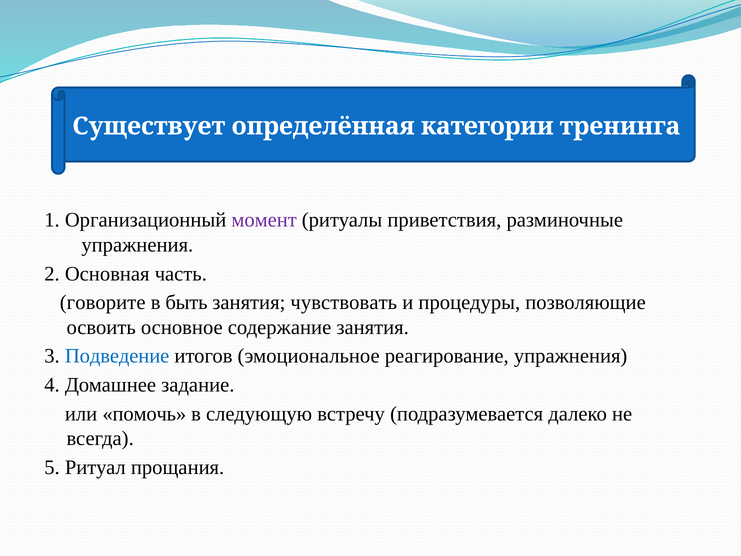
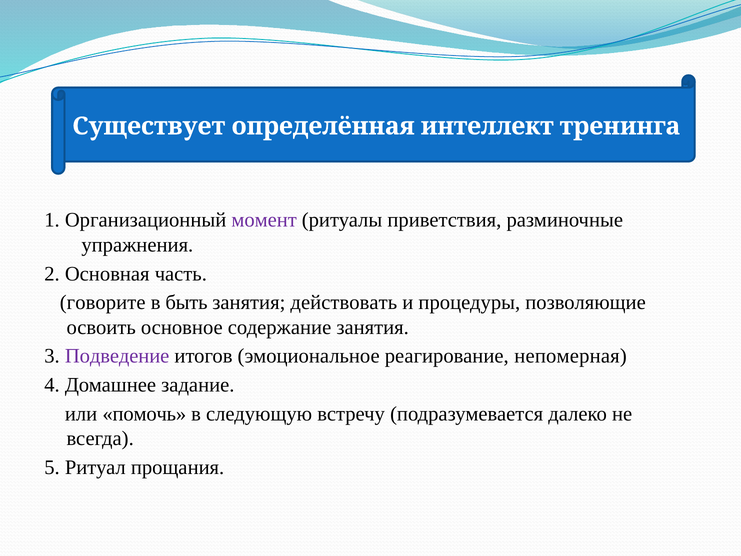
категории: категории -> интеллект (487, 126)
чувствовать: чувствовать -> действовать (344, 302)
Подведение colour: blue -> purple (117, 356)
реагирование упражнения: упражнения -> непомерная (571, 356)
